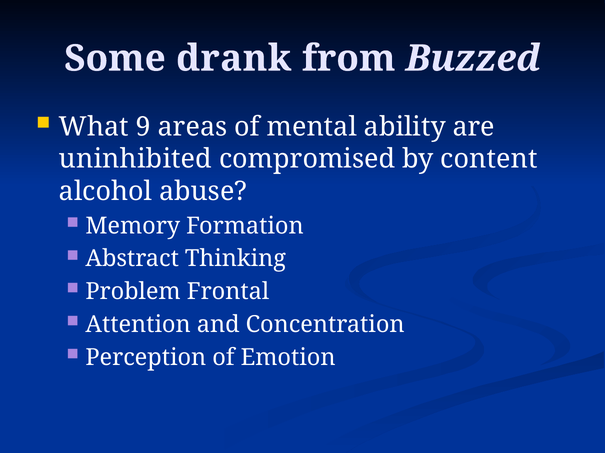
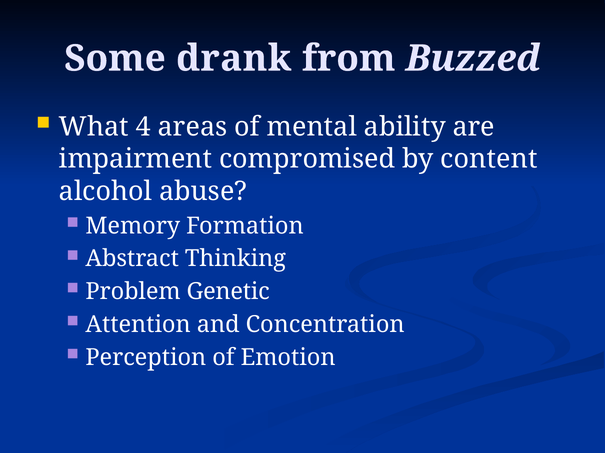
9: 9 -> 4 (143, 127)
uninhibited: uninhibited -> impairment (136, 159)
Frontal: Frontal -> Genetic (228, 292)
